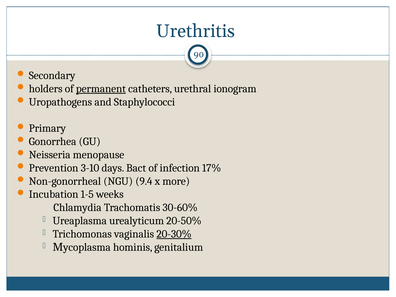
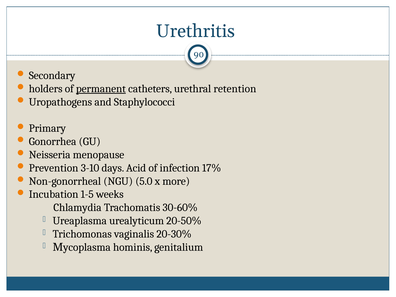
ionogram: ionogram -> retention (235, 89)
Bact: Bact -> Acid (136, 168)
9.4: 9.4 -> 5.0 (144, 181)
20-30% underline: present -> none (174, 234)
